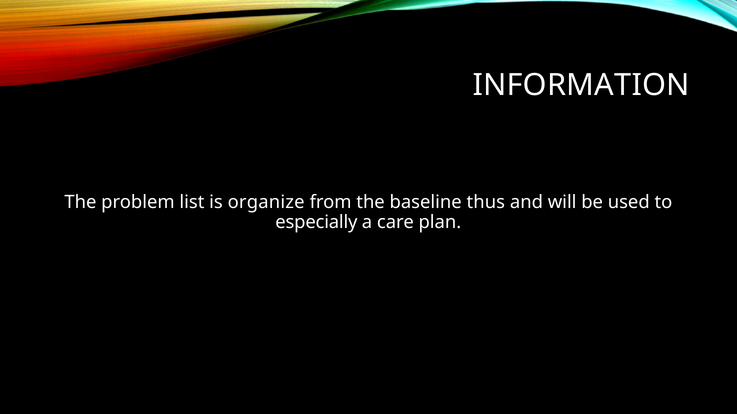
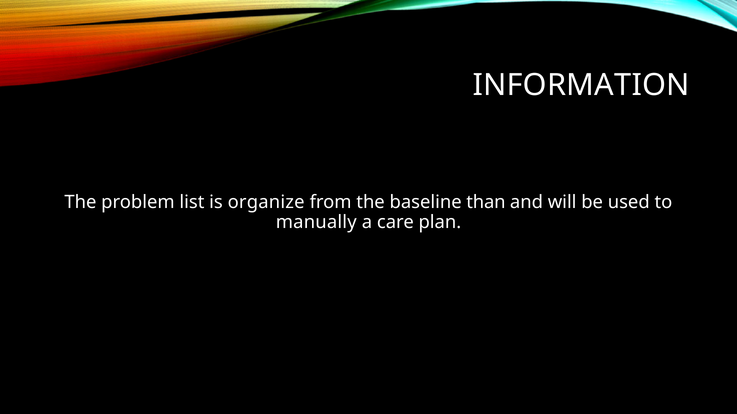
thus: thus -> than (486, 203)
especially: especially -> manually (316, 223)
